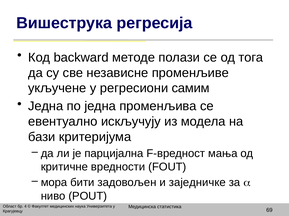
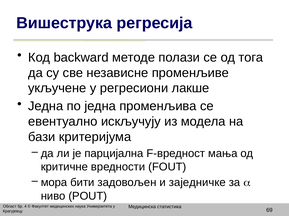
самим: самим -> лакше (191, 88)
